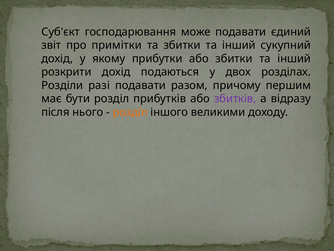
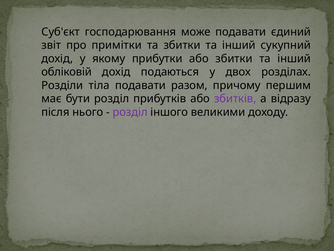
розкрити: розкрити -> обліковій (66, 72)
разі: разі -> тіла (99, 85)
розділ colour: orange -> purple (130, 112)
